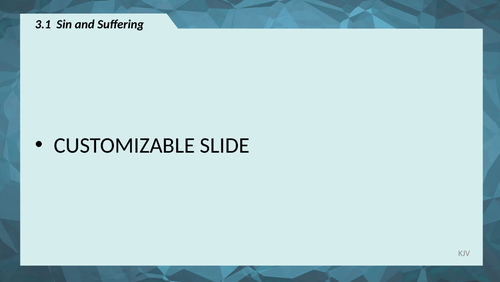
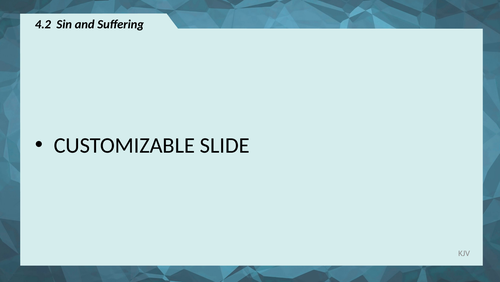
3.1: 3.1 -> 4.2 (43, 24)
